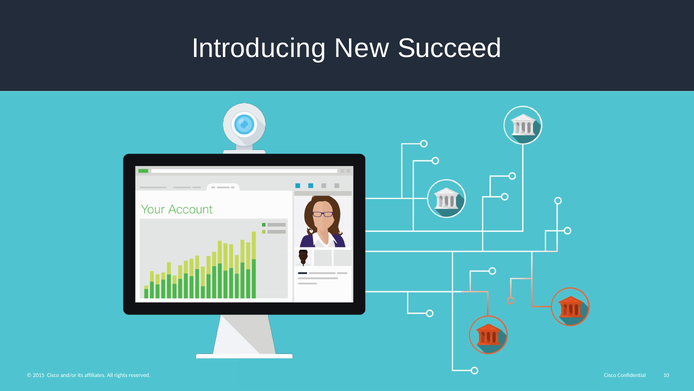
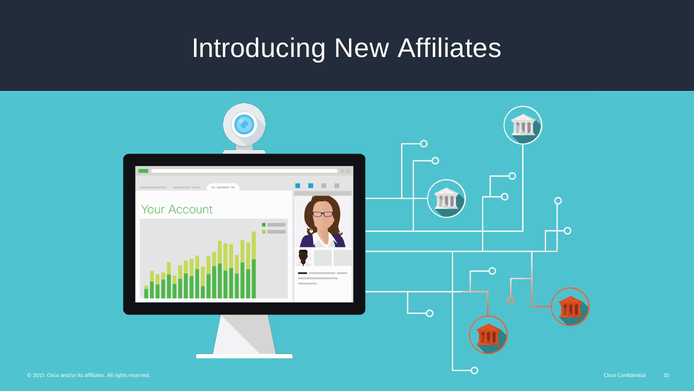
New Succeed: Succeed -> Affiliates (450, 48)
